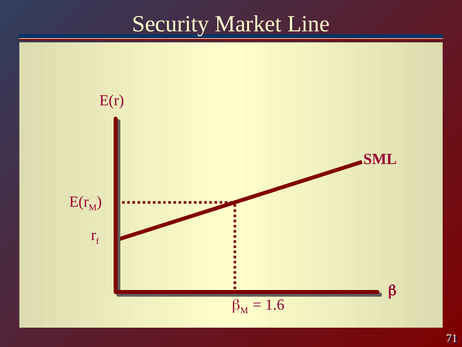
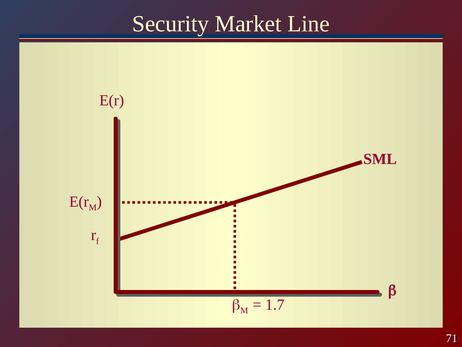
1.6: 1.6 -> 1.7 (275, 304)
